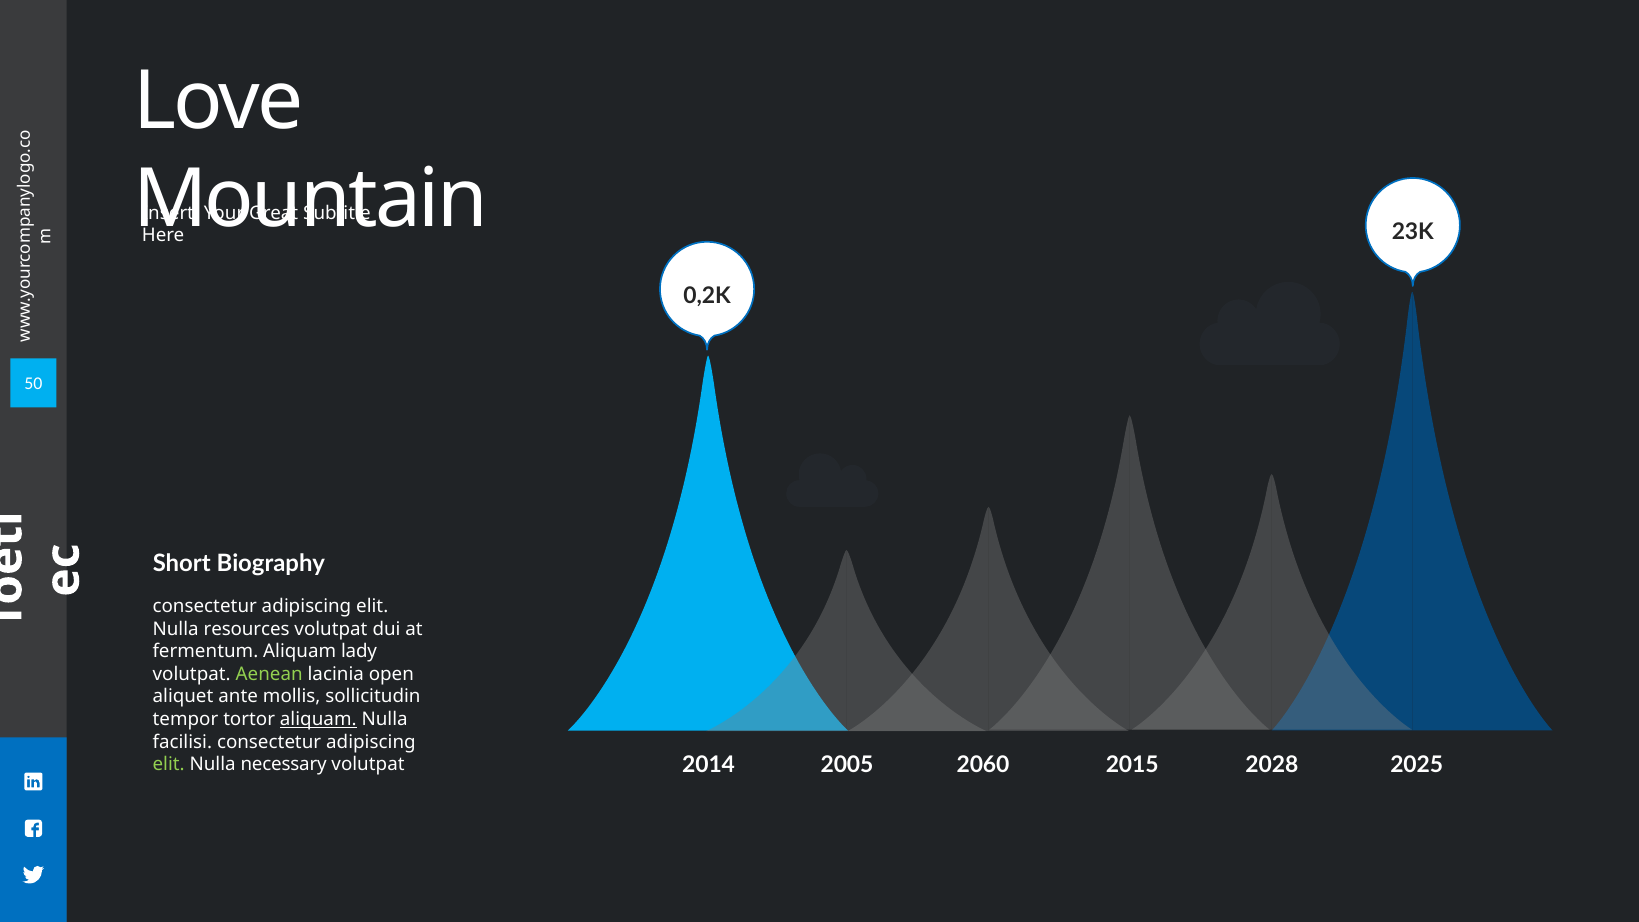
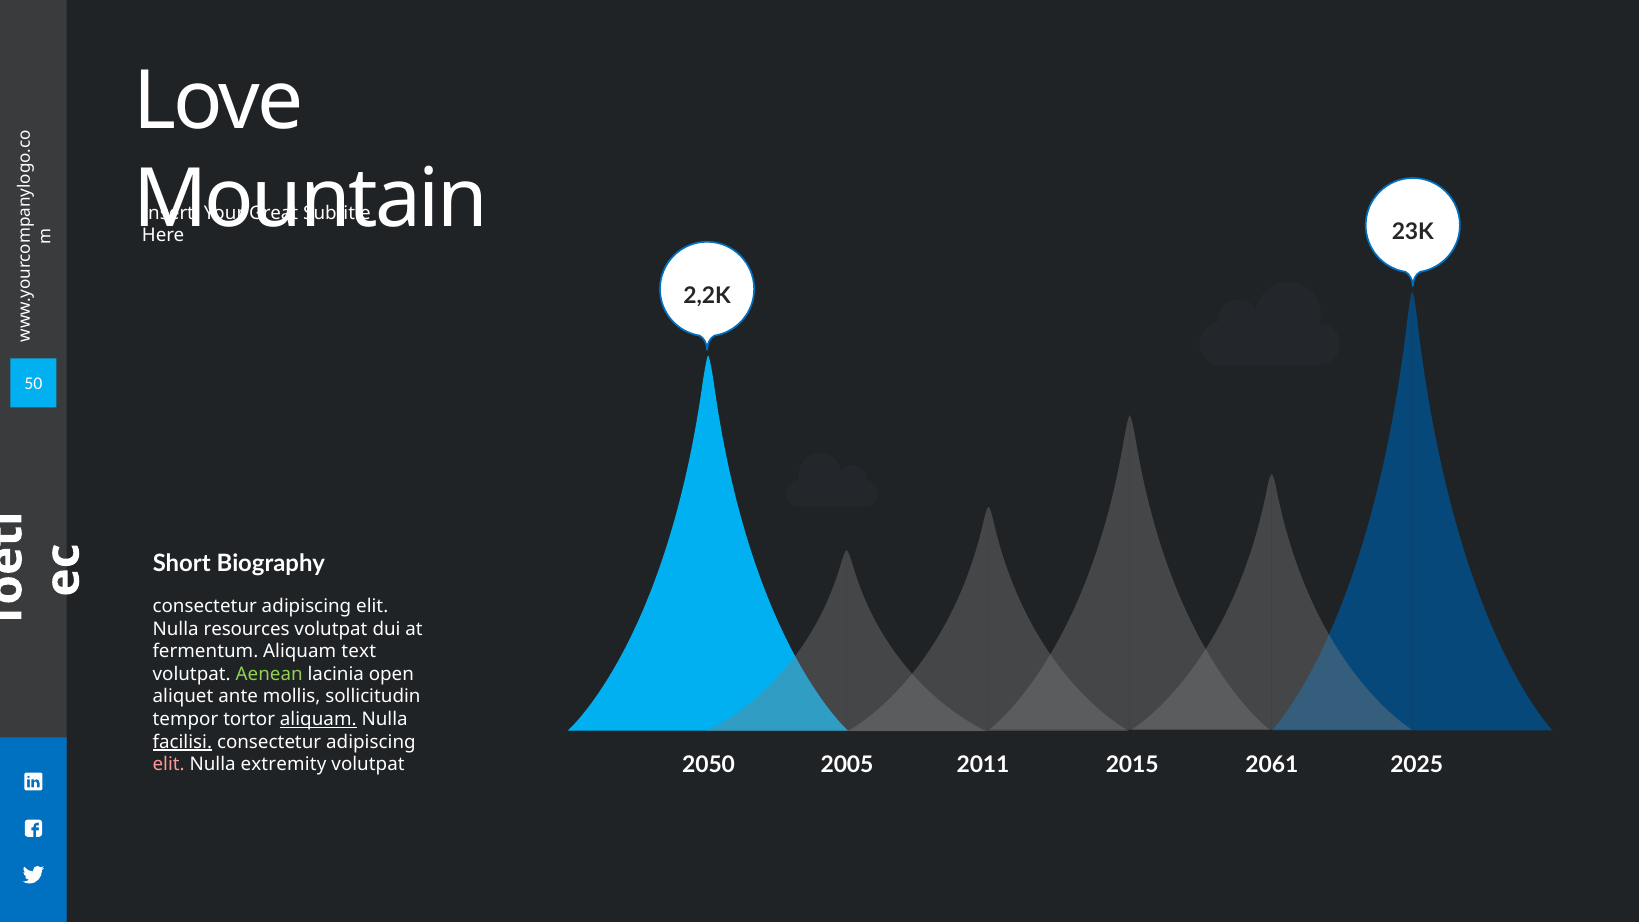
0,2K: 0,2K -> 2,2K (707, 296)
lady: lady -> text (359, 652)
facilisi underline: none -> present (182, 742)
2014: 2014 -> 2050 (709, 764)
2060: 2060 -> 2011 (983, 764)
2028: 2028 -> 2061 (1272, 764)
elit colour: light green -> pink (169, 764)
necessary: necessary -> extremity (283, 764)
